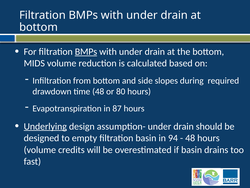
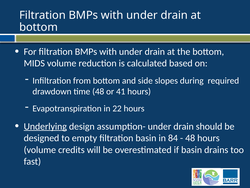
BMPs underline: present -> none (86, 51)
80: 80 -> 41 (121, 91)
87: 87 -> 22 (117, 108)
94: 94 -> 84 (173, 138)
